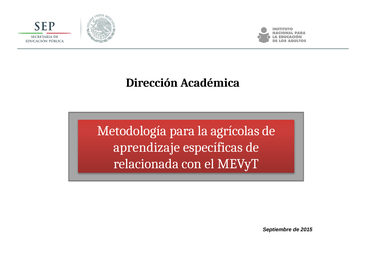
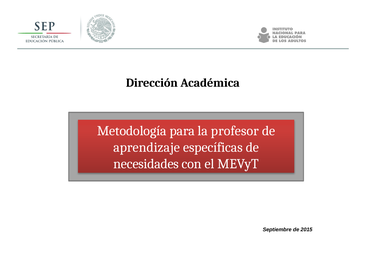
agrícolas: agrícolas -> profesor (235, 131)
relacionada: relacionada -> necesidades (146, 164)
